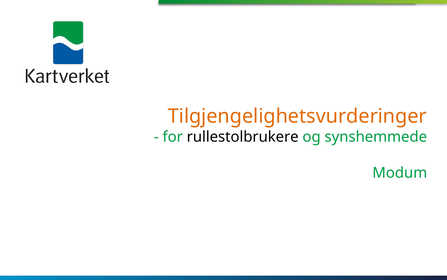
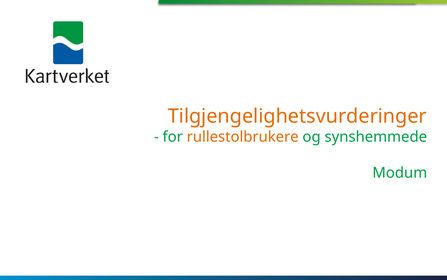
rullestolbrukere colour: black -> orange (243, 137)
